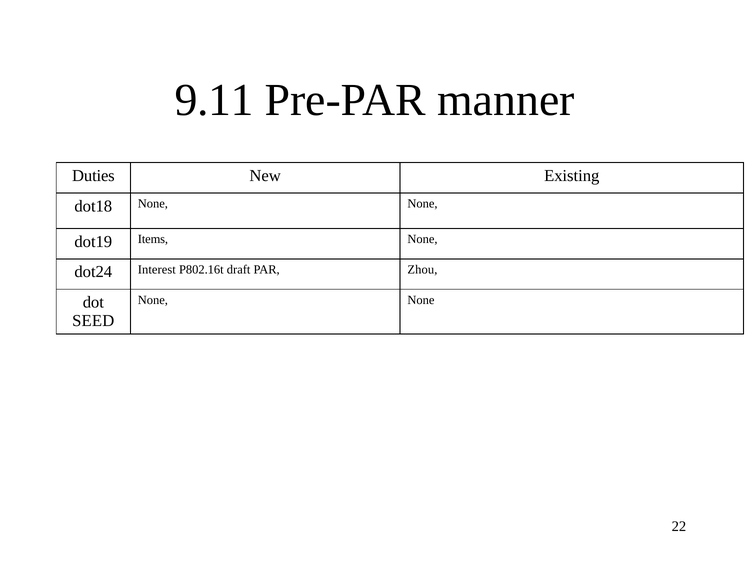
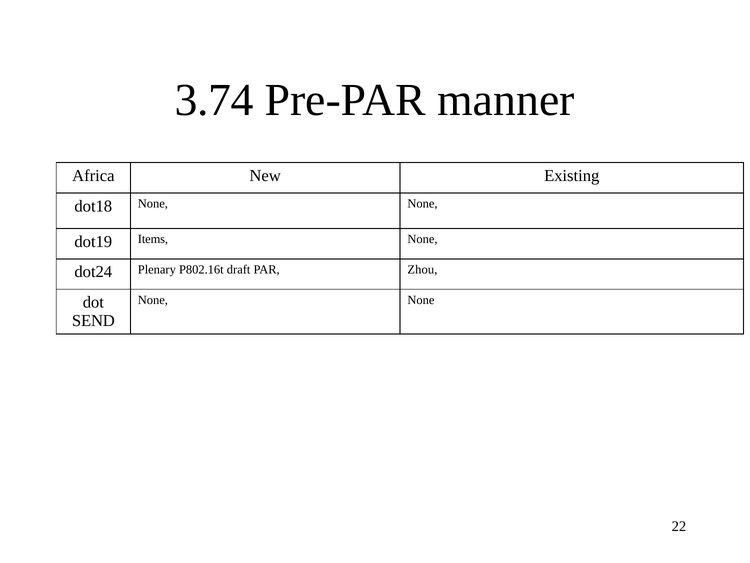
9.11: 9.11 -> 3.74 (214, 100)
Duties: Duties -> Africa (93, 176)
Interest: Interest -> Plenary (157, 269)
SEED: SEED -> SEND (93, 321)
